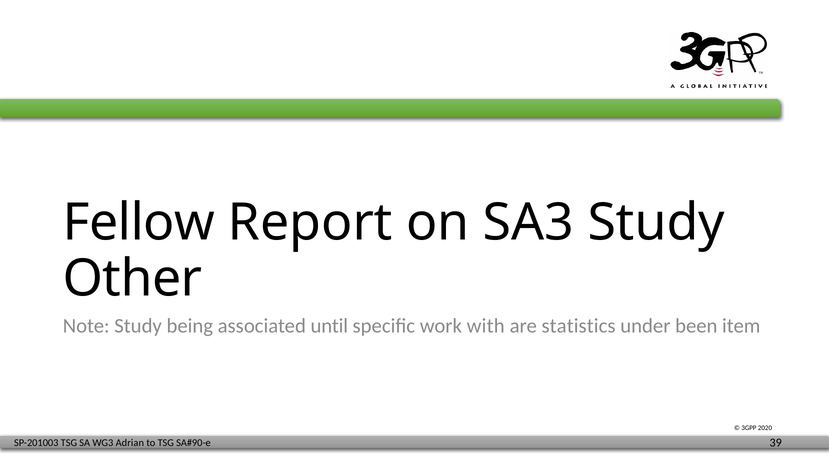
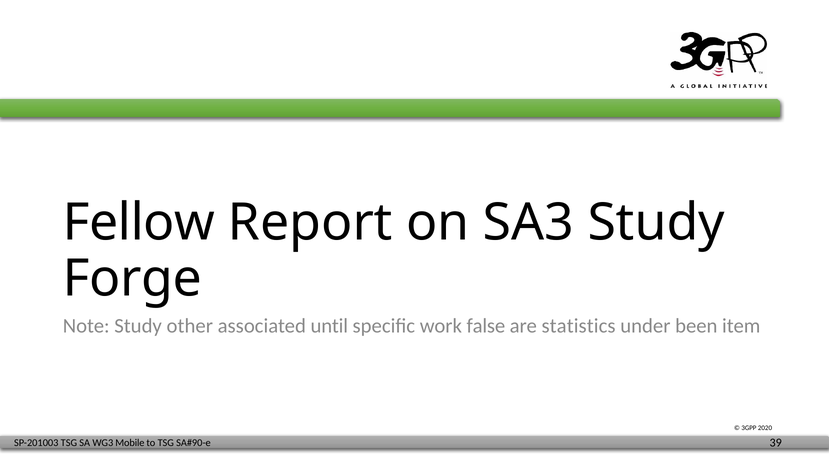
Other: Other -> Forge (132, 279)
being: being -> other (190, 326)
with: with -> false (486, 326)
Adrian: Adrian -> Mobile (130, 443)
